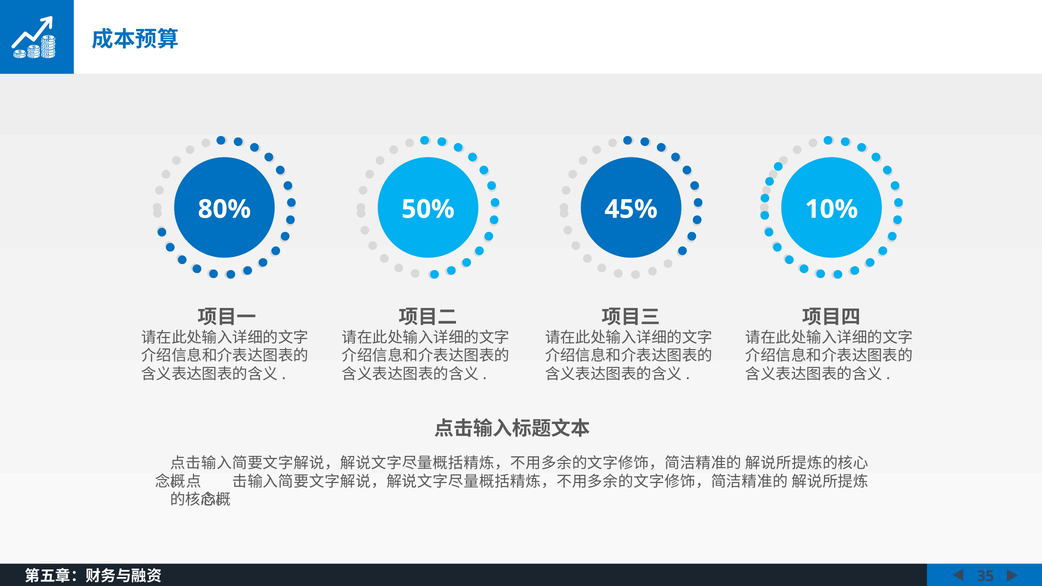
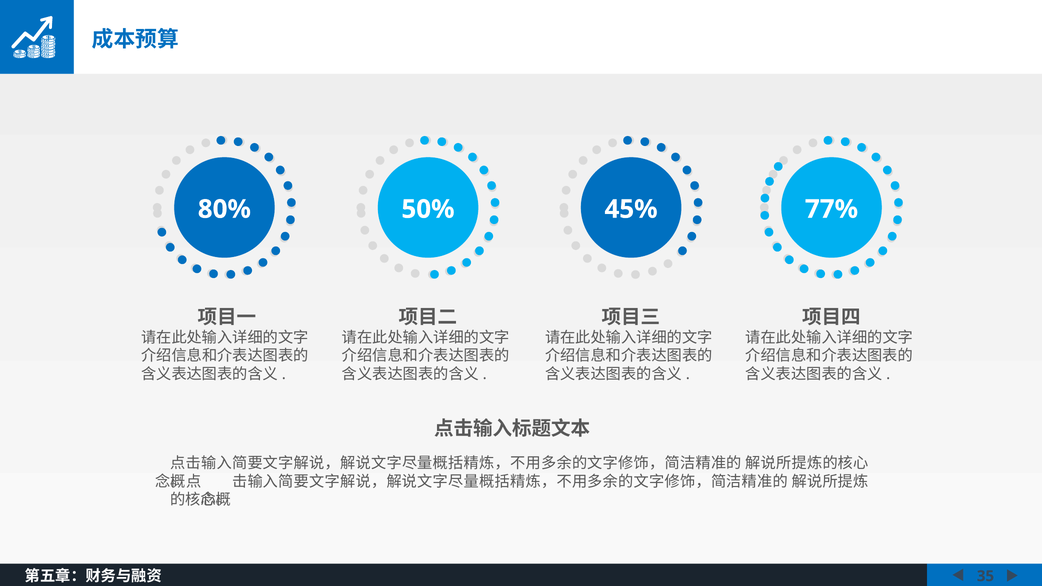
10%: 10% -> 77% (831, 209)
